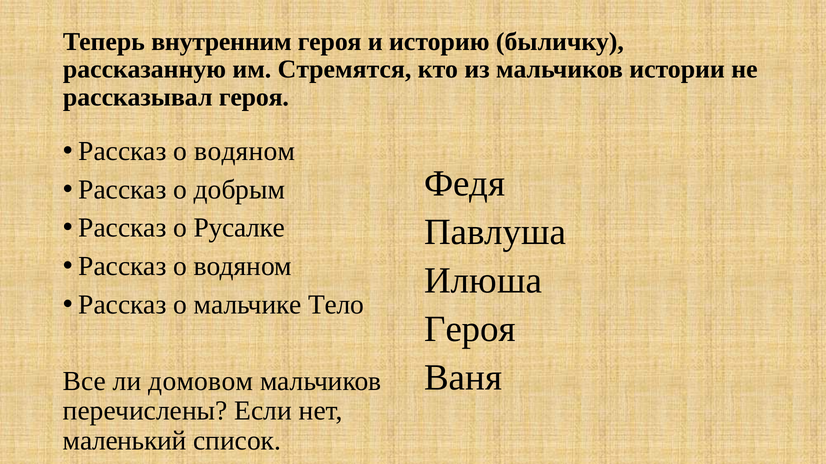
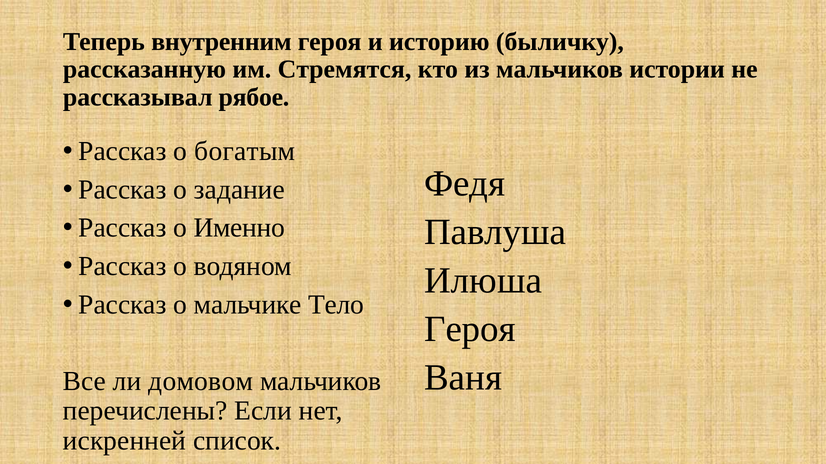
рассказывал героя: героя -> рябое (254, 97)
водяном: водяном -> богатым (245, 151)
добрым: добрым -> задание (239, 190)
Русалке: Русалке -> Именно (239, 228)
маленький: маленький -> искренней (125, 441)
